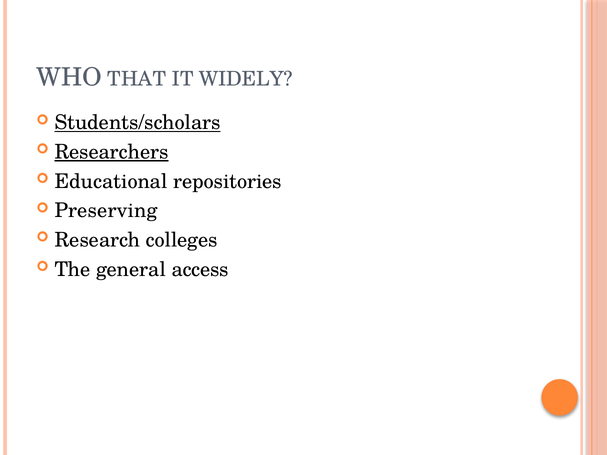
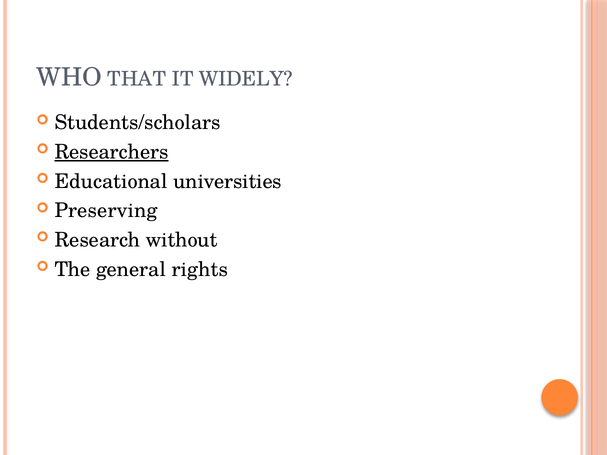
Students/scholars underline: present -> none (138, 123)
repositories: repositories -> universities (228, 181)
colleges: colleges -> without (182, 240)
access: access -> rights (200, 270)
